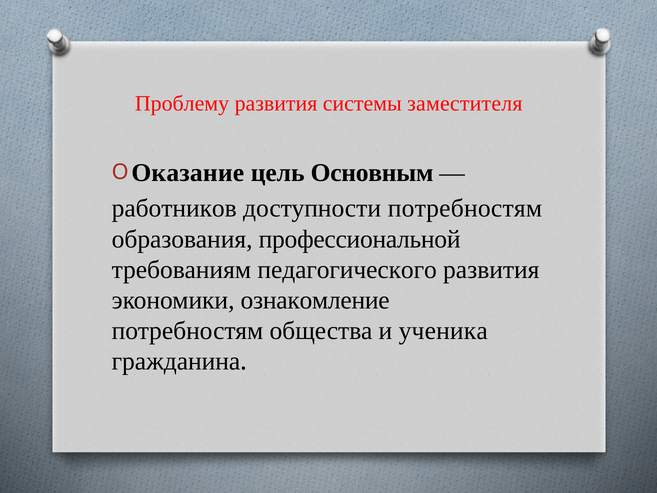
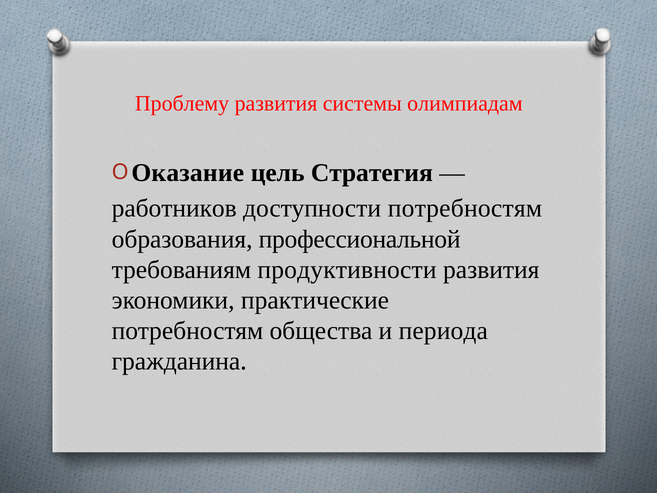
заместителя: заместителя -> олимпиадам (465, 103)
Основным: Основным -> Стратегия (372, 173)
педагогического: педагогического -> продуктивности (347, 270)
ознакомление: ознакомление -> практические (315, 300)
ученика: ученика -> периода (443, 331)
